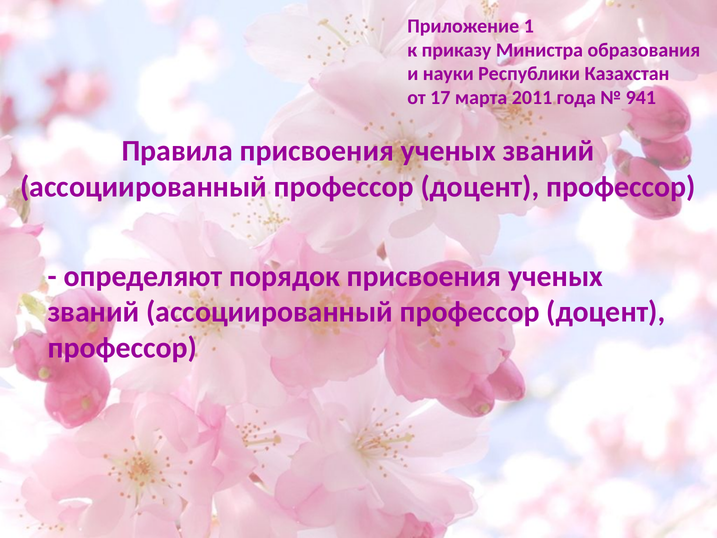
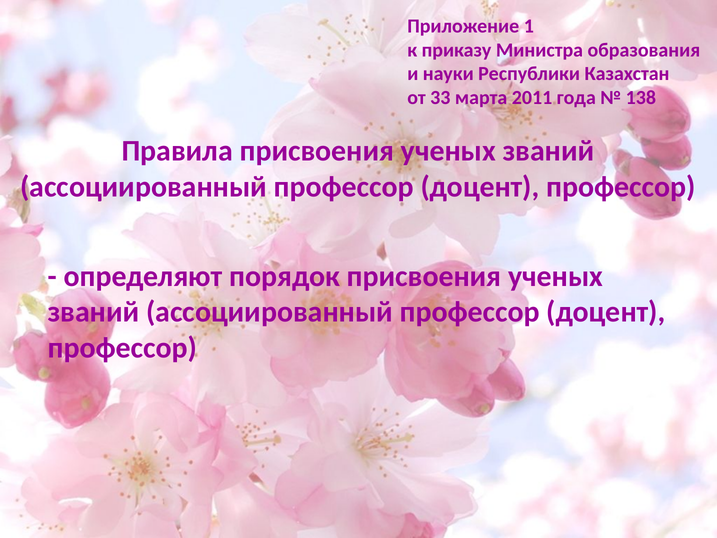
17: 17 -> 33 (440, 98)
941: 941 -> 138 (641, 98)
